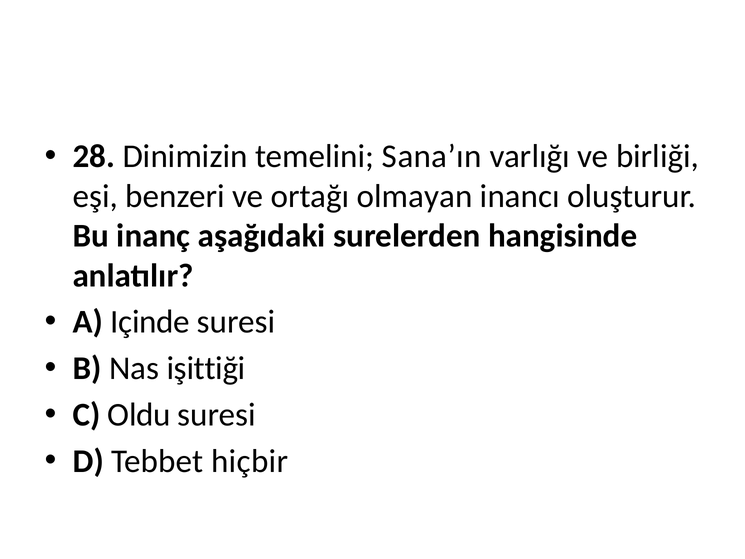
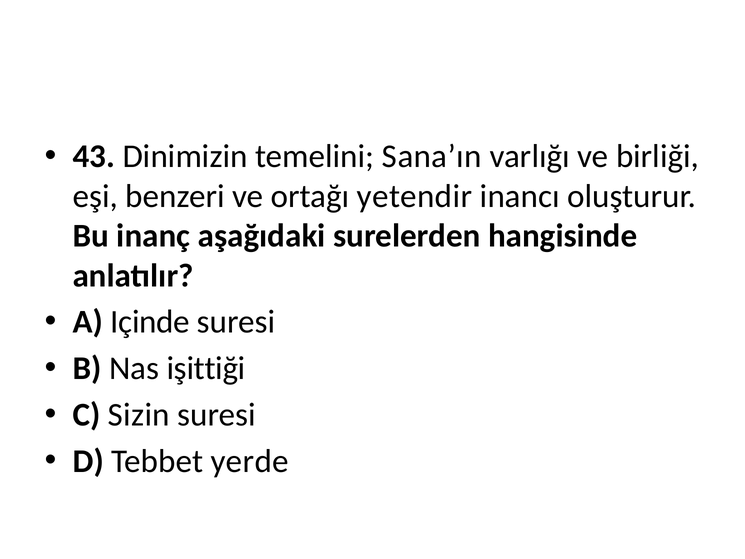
28: 28 -> 43 (94, 156)
olmayan: olmayan -> yetendir (415, 196)
Oldu: Oldu -> Sizin (139, 415)
hiçbir: hiçbir -> yerde (250, 461)
